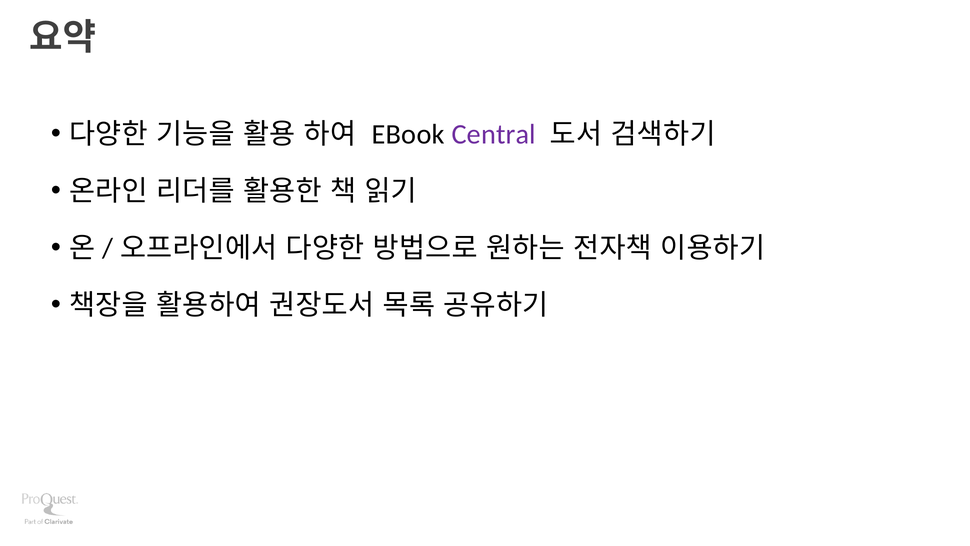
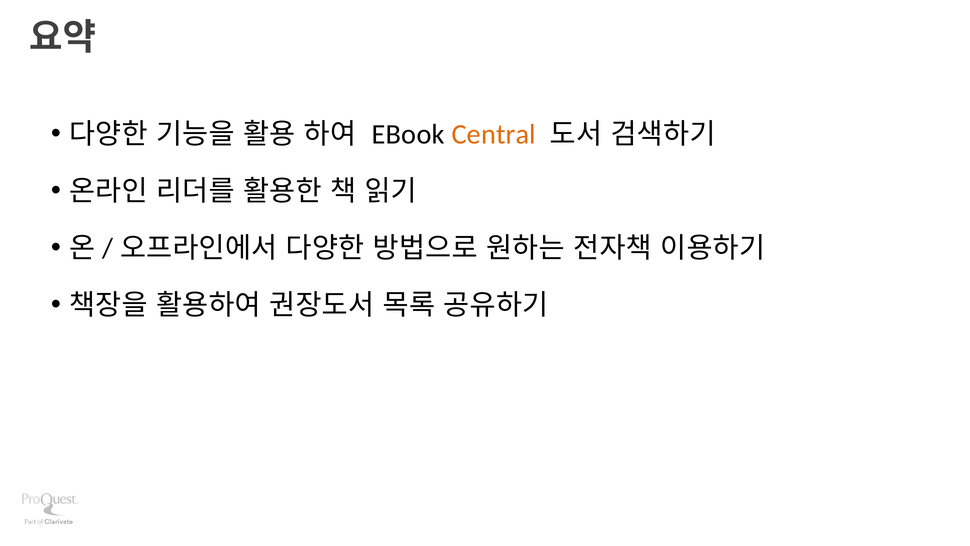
Central colour: purple -> orange (494, 134)
